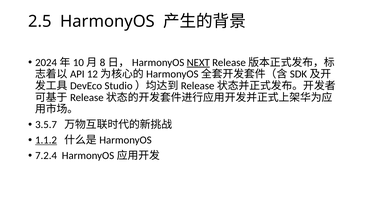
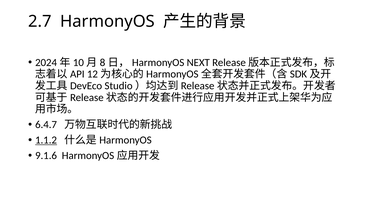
2.5: 2.5 -> 2.7 (40, 21)
NEXT underline: present -> none (198, 63)
3.5.7: 3.5.7 -> 6.4.7 (46, 125)
7.2.4: 7.2.4 -> 9.1.6 (46, 156)
